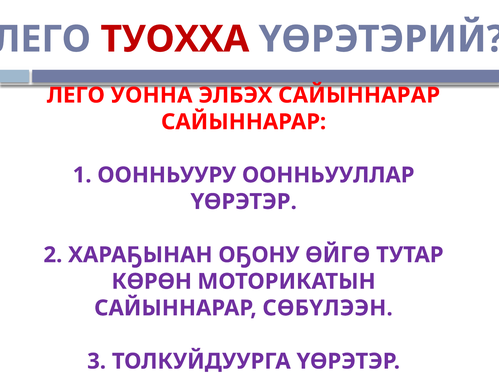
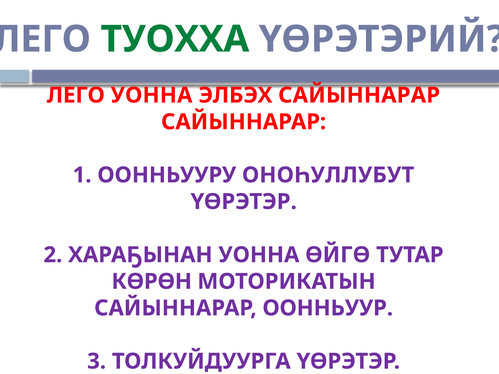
ТУОХХА colour: red -> green (175, 39)
ООННЬУУЛЛАР: ООННЬУУЛЛАР -> ОНОҺУЛЛУБУТ (328, 175)
ХАРАҔЫНАН ОҔОНУ: ОҔОНУ -> УОННА (259, 255)
СӨБҮЛЭЭН: СӨБҮЛЭЭН -> ООННЬУУР (328, 308)
